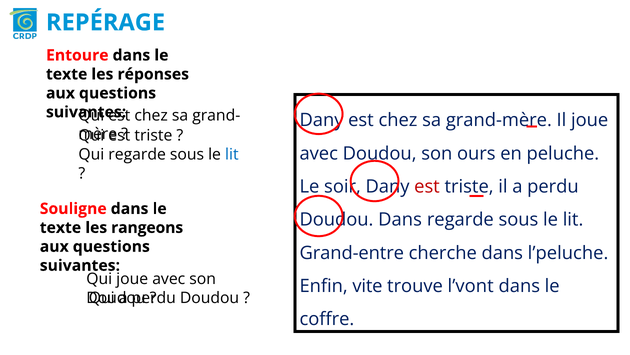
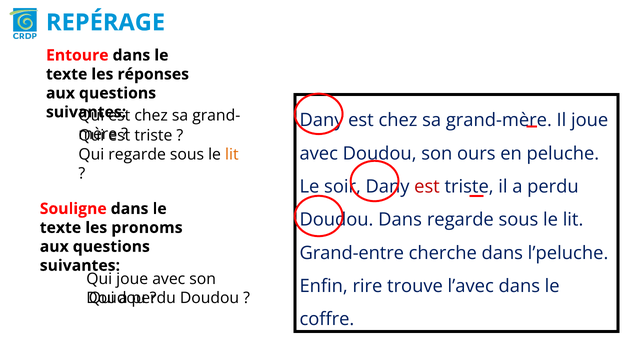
lit colour: blue -> orange (232, 155)
rangeons: rangeons -> pronoms (147, 227)
vite: vite -> rire (367, 286)
l’vont: l’vont -> l’avec (471, 286)
